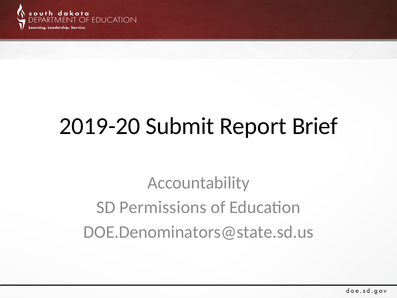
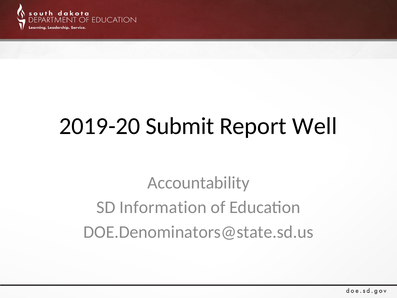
Brief: Brief -> Well (315, 126)
Permissions: Permissions -> Information (163, 207)
